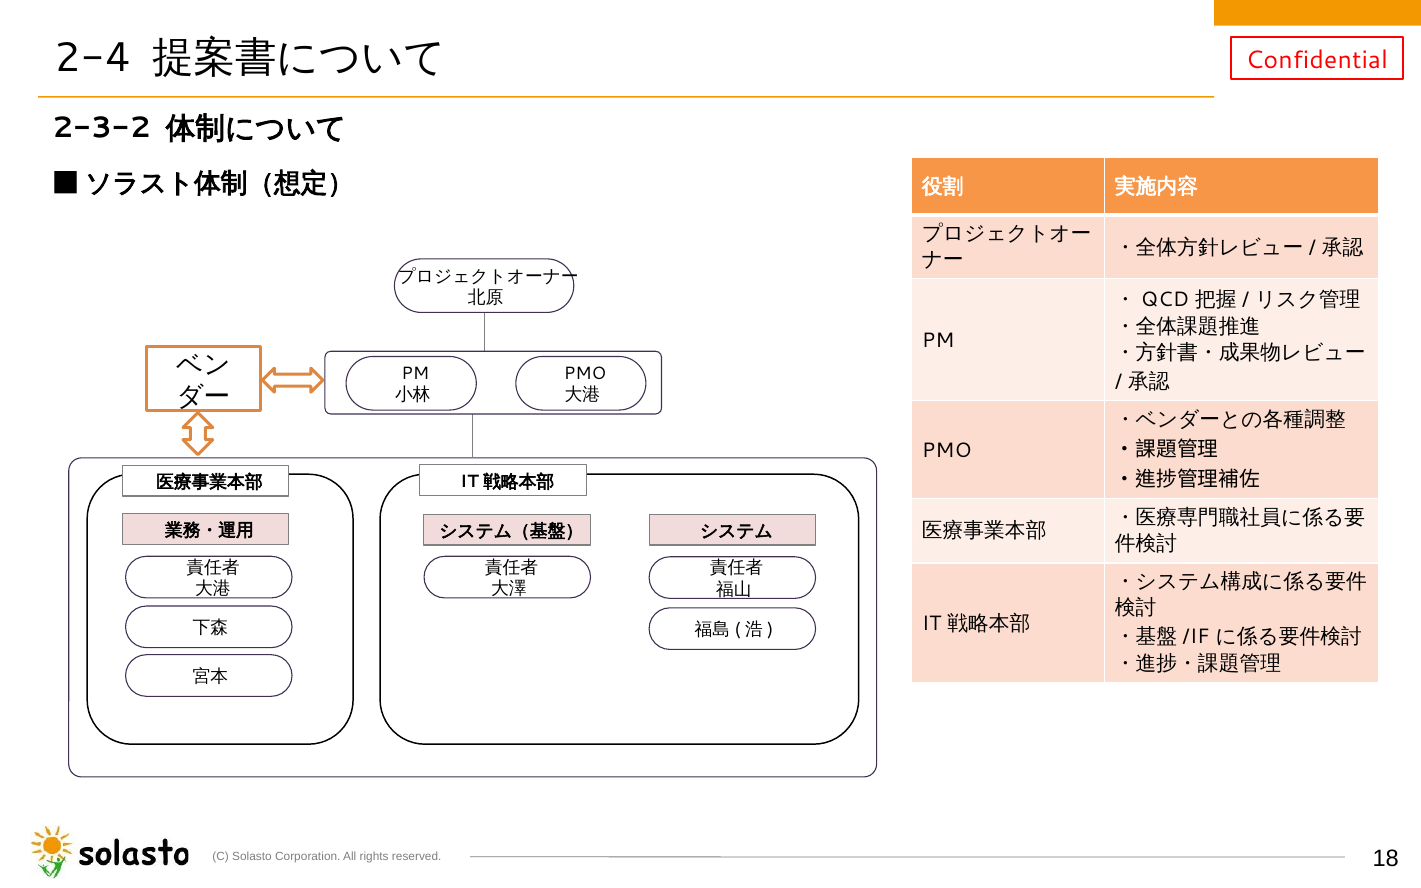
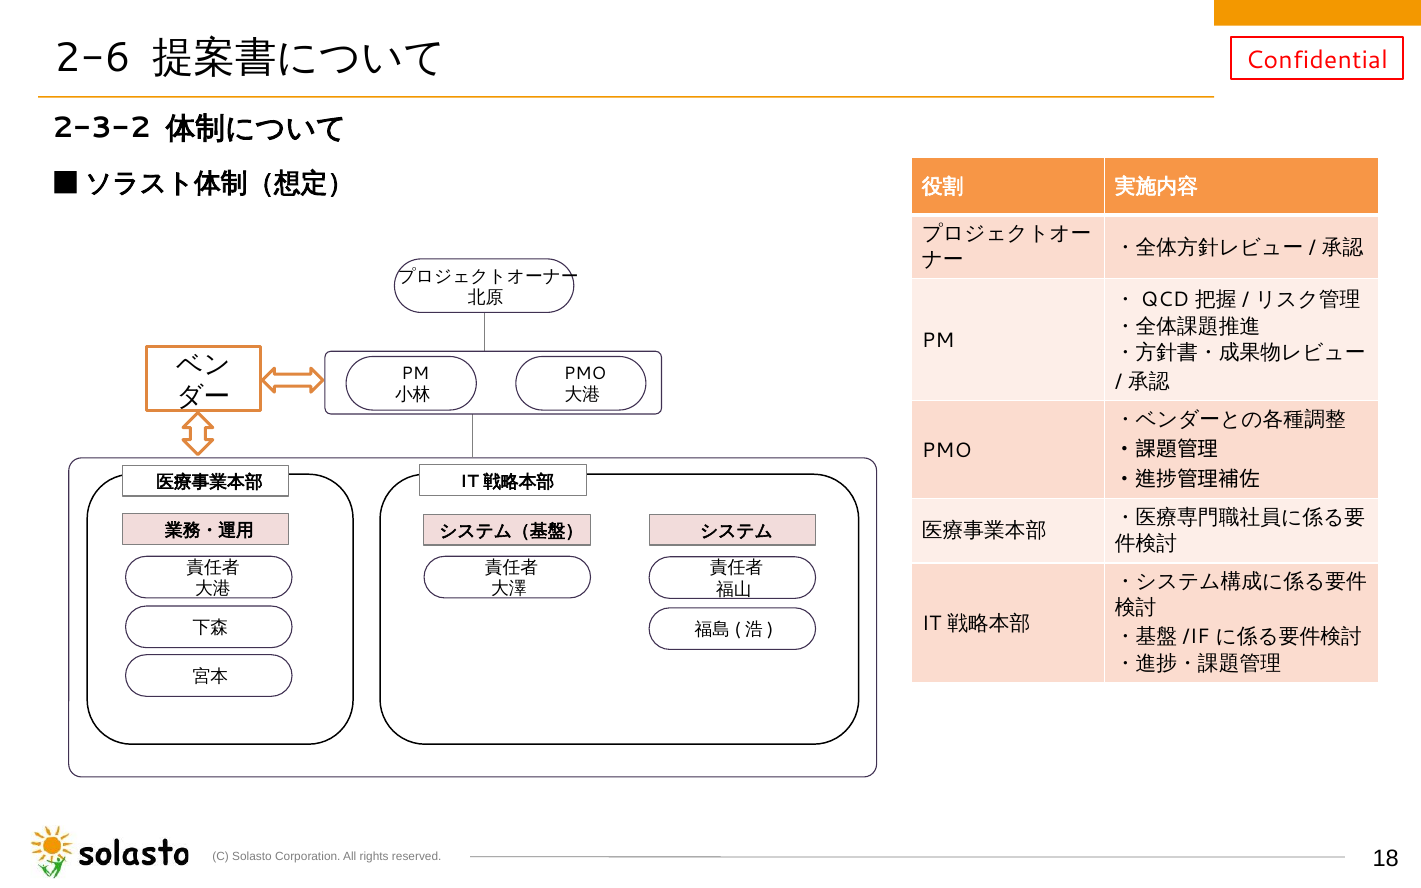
2-4: 2-4 -> 2-6 (93, 58)
